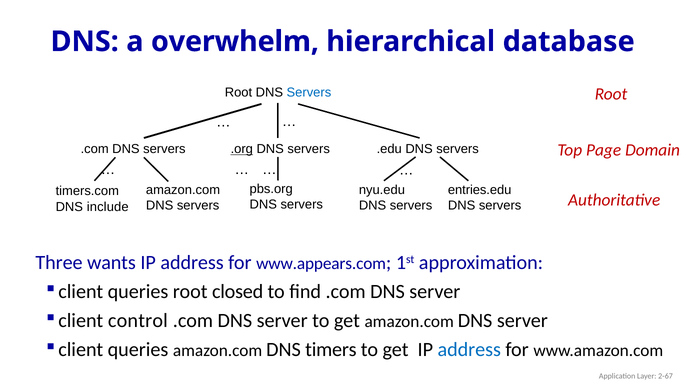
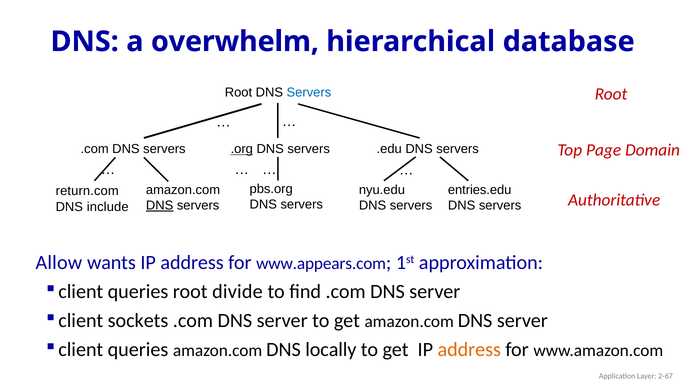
timers.com: timers.com -> return.com (87, 191)
DNS underline: none -> present (160, 205)
Three: Three -> Allow (59, 263)
closed: closed -> divide (237, 292)
control: control -> sockets (138, 321)
timers: timers -> locally (331, 350)
address colour: blue -> orange (469, 350)
